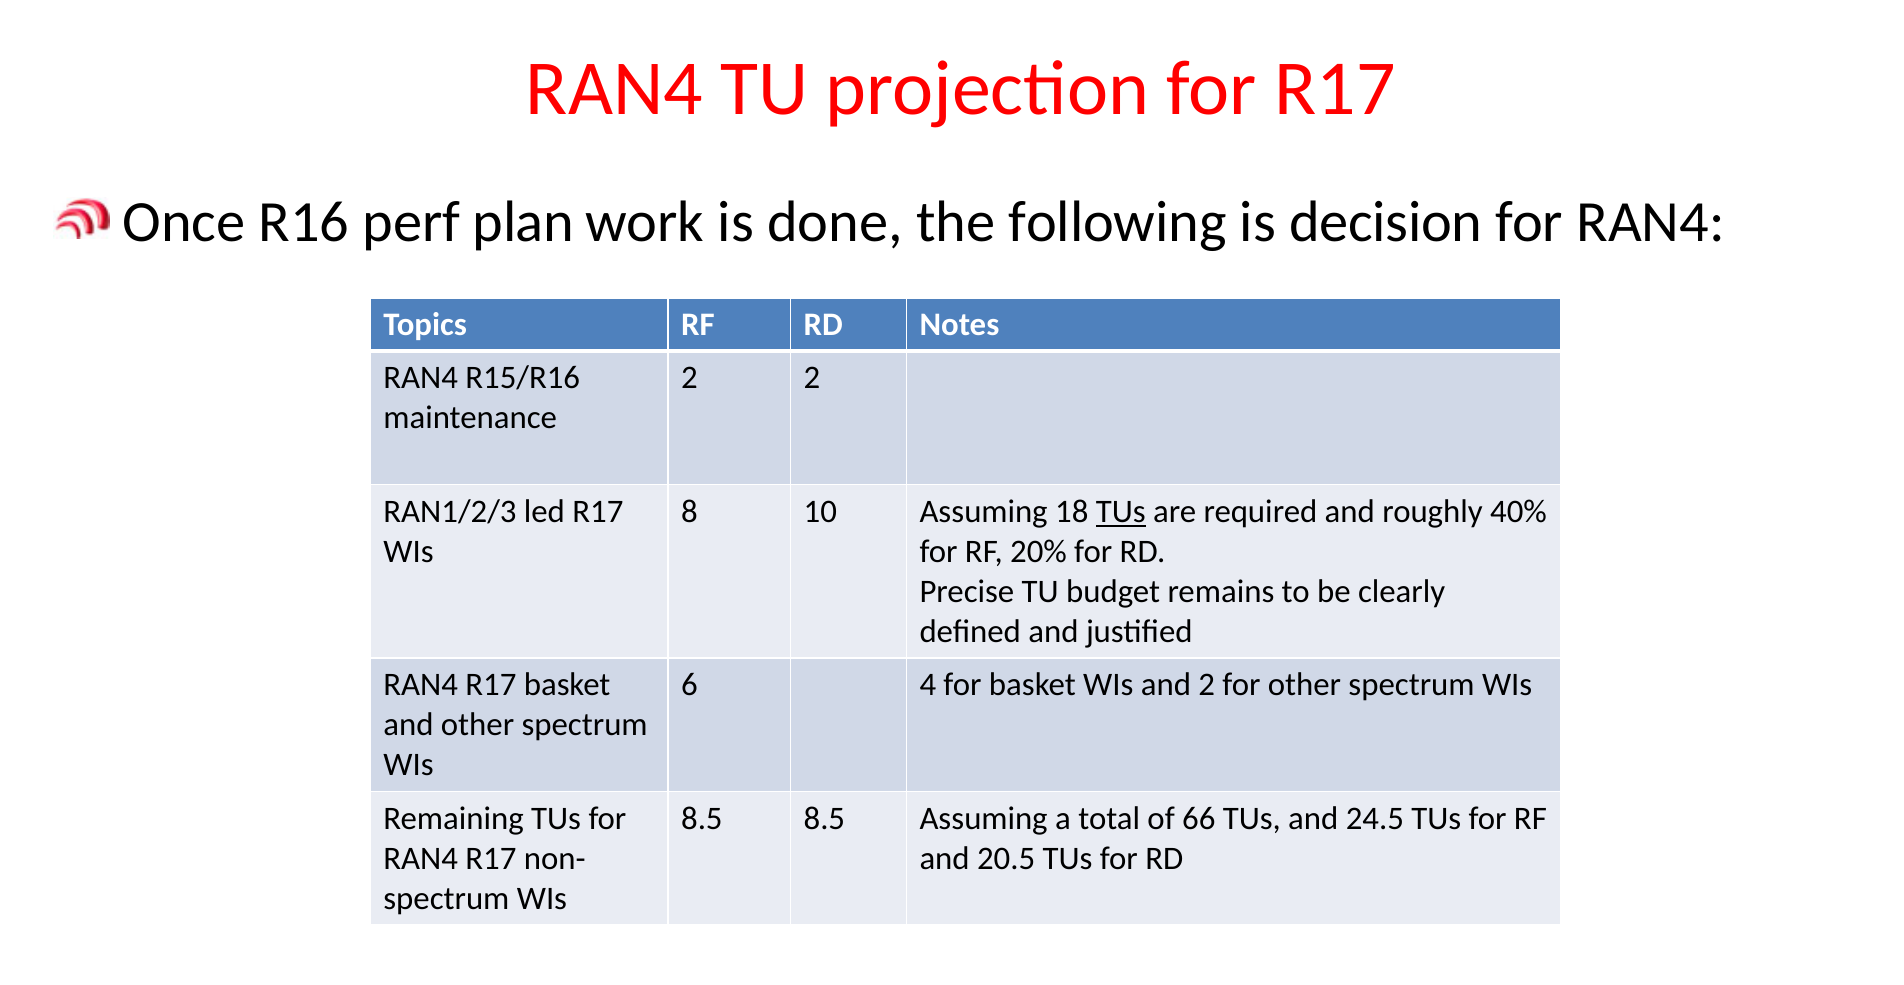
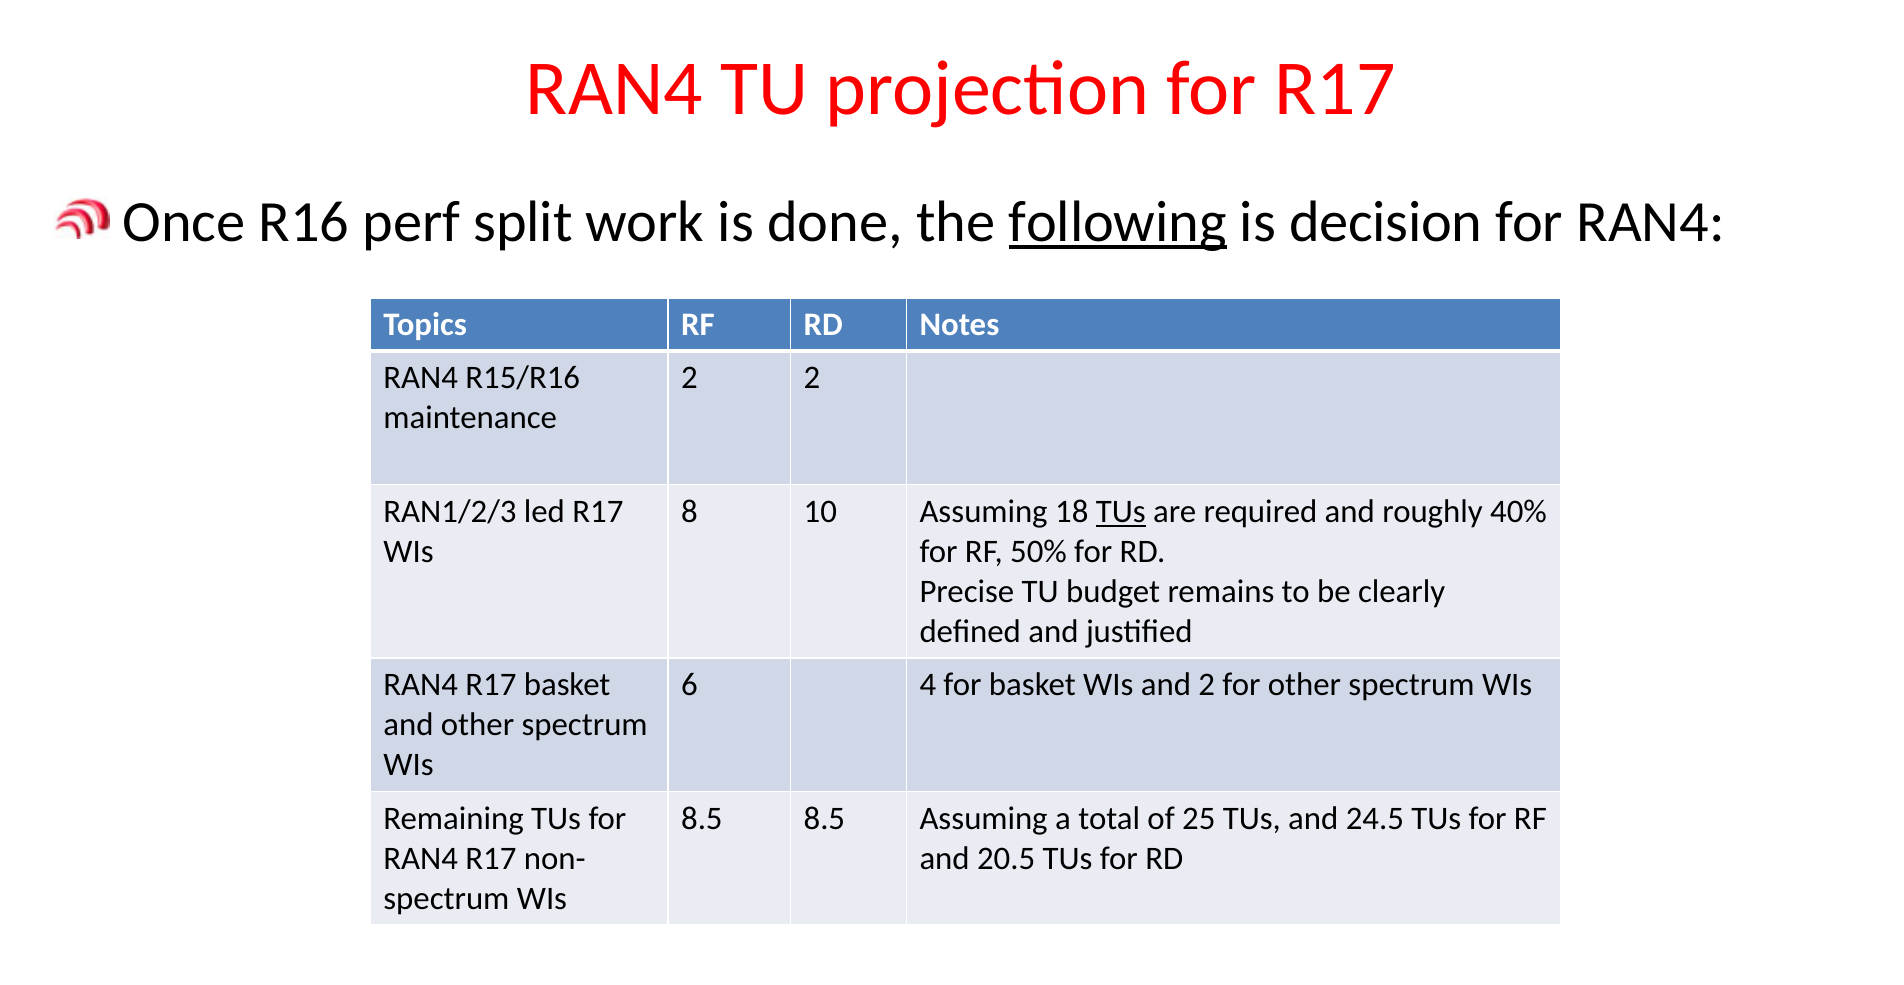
plan: plan -> split (523, 222)
following underline: none -> present (1118, 222)
20%: 20% -> 50% (1038, 551)
66: 66 -> 25 (1199, 818)
